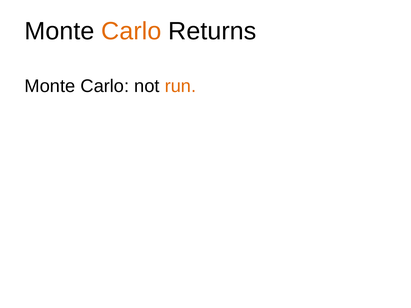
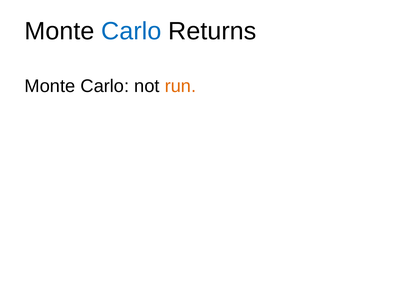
Carlo colour: orange -> blue (131, 31)
